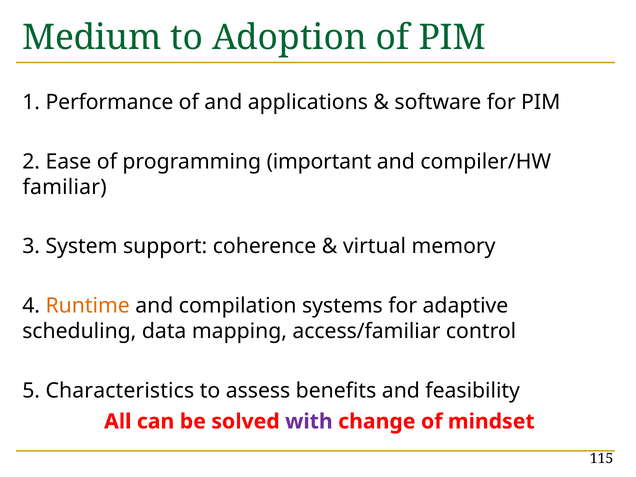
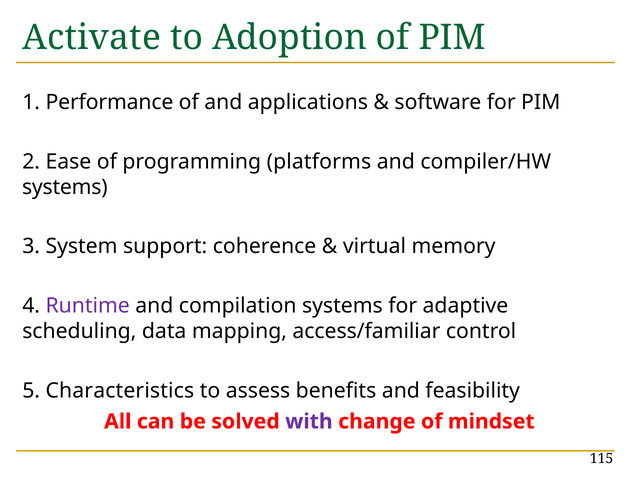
Medium: Medium -> Activate (92, 37)
important: important -> platforms (319, 162)
familiar: familiar -> systems (65, 187)
Runtime colour: orange -> purple (88, 306)
